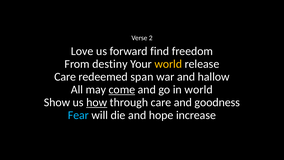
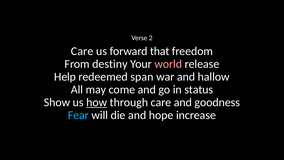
Love: Love -> Care (82, 51)
find: find -> that (160, 51)
world colour: yellow -> pink (168, 64)
Care: Care -> Help (65, 77)
come underline: present -> none (122, 89)
in world: world -> status (199, 89)
